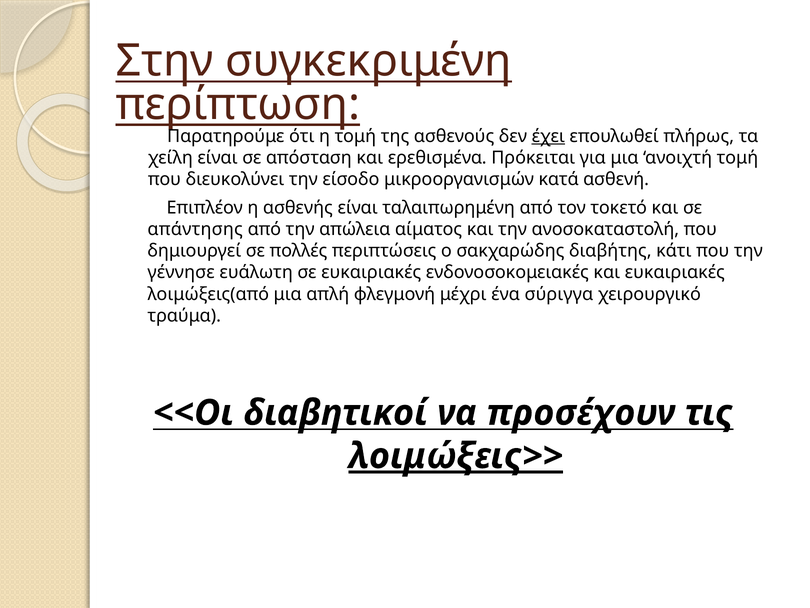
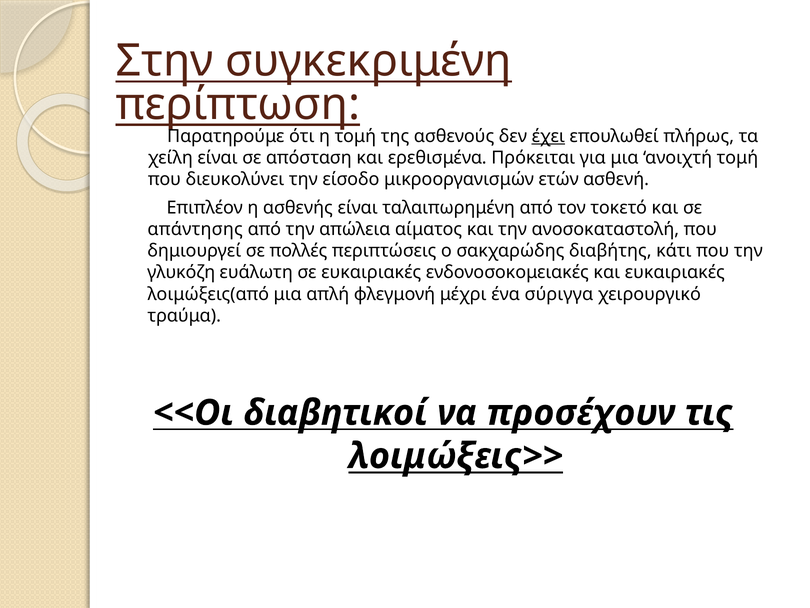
κατά: κατά -> ετών (559, 179)
γέννησε: γέννησε -> γλυκόζη (181, 272)
λοιμώξεις>> underline: present -> none (456, 456)
